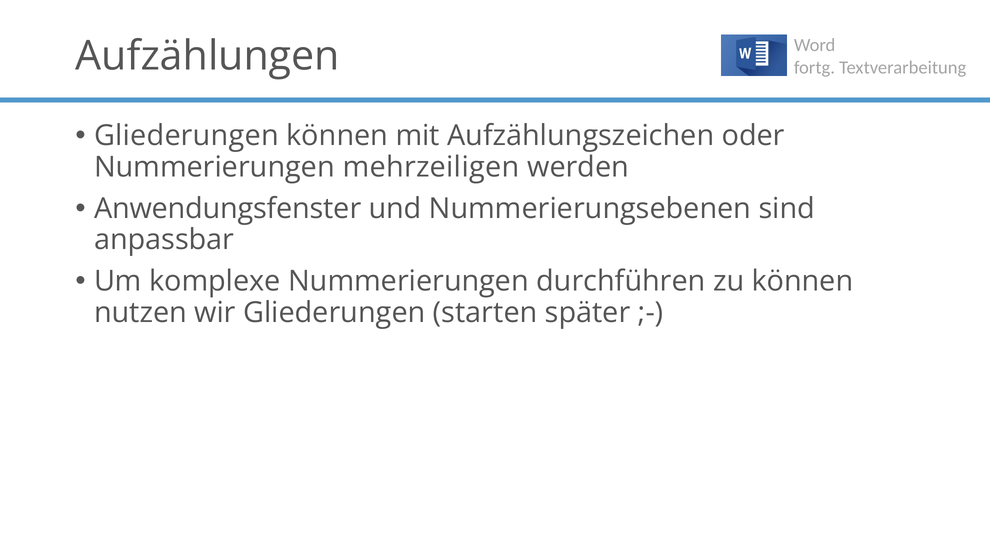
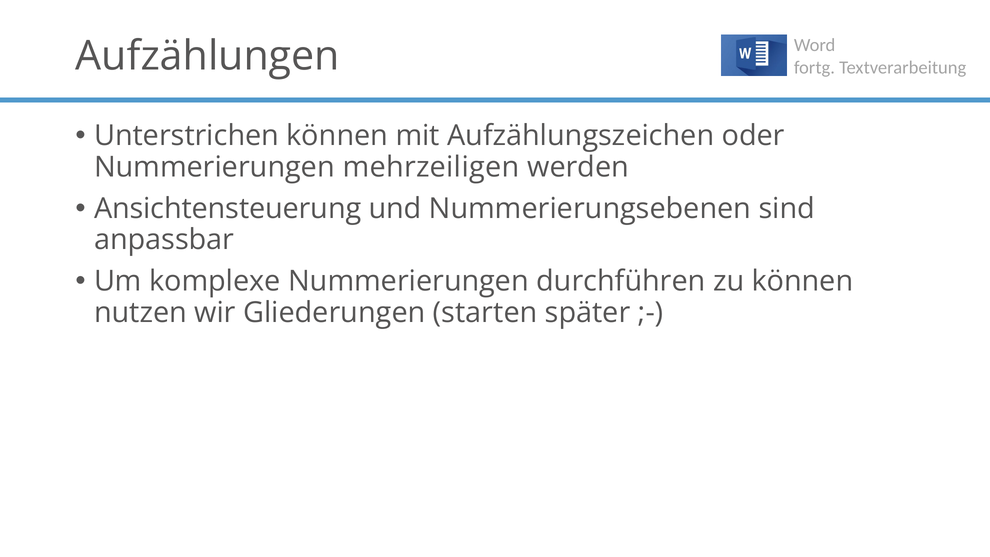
Gliederungen: Gliederungen -> Unterstrichen (187, 136)
Anwendungsfenster: Anwendungsfenster -> Ansichtensteuerung (228, 209)
